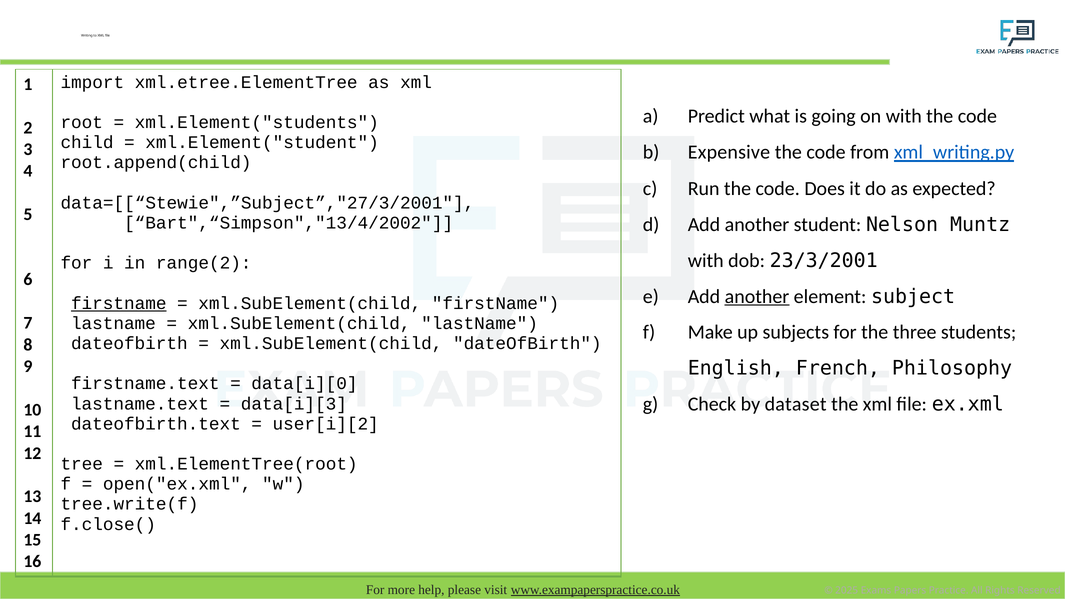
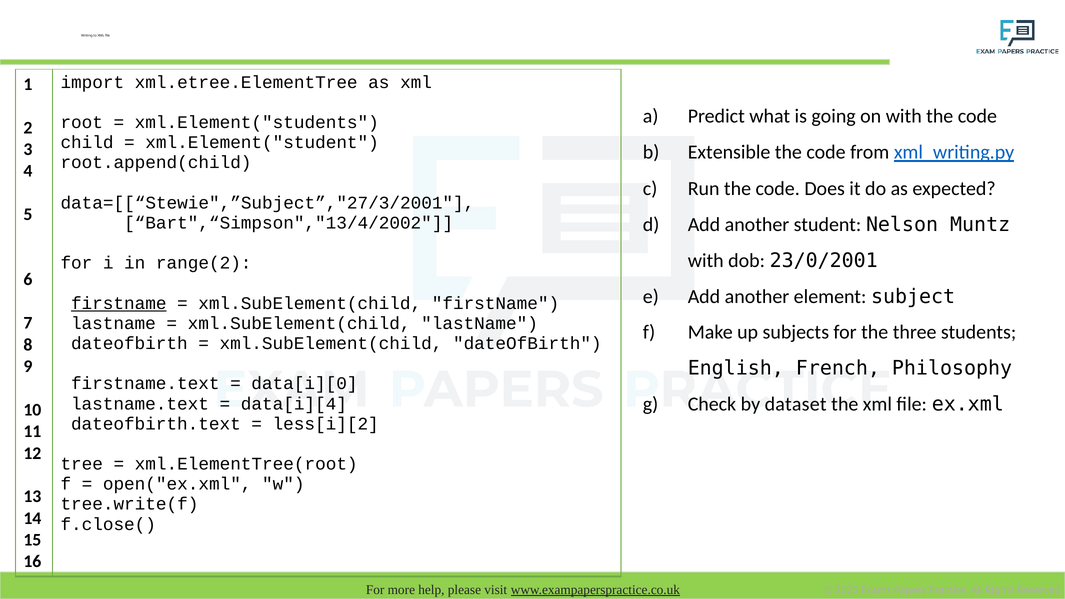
Expensive: Expensive -> Extensible (729, 152)
23/3/2001: 23/3/2001 -> 23/0/2001 (824, 261)
another underline: present -> none (757, 296)
data[i][3: data[i][3 -> data[i][4 (294, 404)
user[i][2: user[i][2 -> less[i][2 (326, 424)
